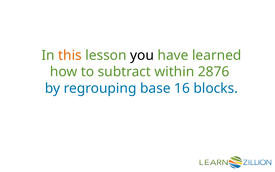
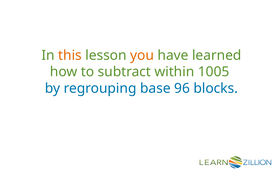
you colour: black -> orange (142, 55)
2876: 2876 -> 1005 (214, 72)
16: 16 -> 96 (182, 88)
